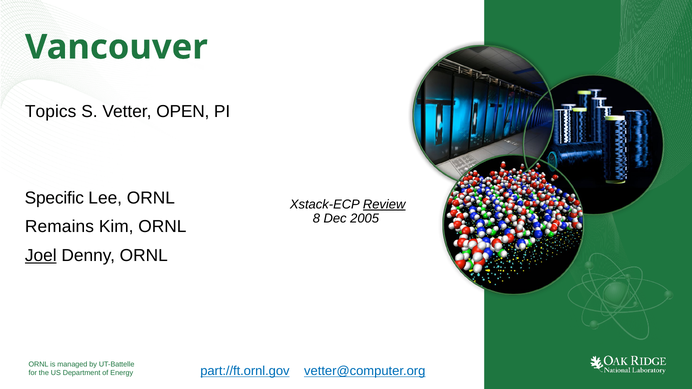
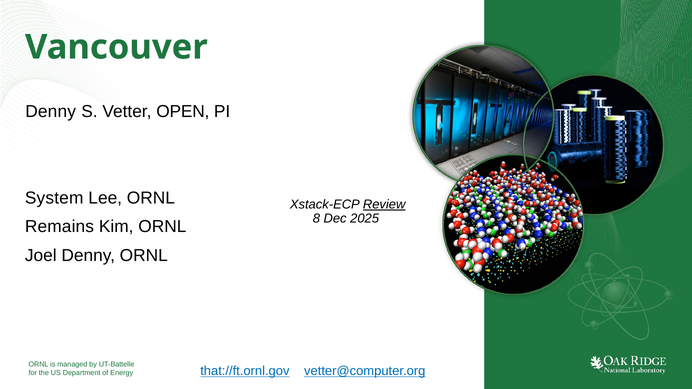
Topics: Topics -> Denny (51, 112)
Specific: Specific -> System (54, 198)
2005: 2005 -> 2025 (365, 219)
Joel underline: present -> none (41, 256)
part://ft.ornl.gov: part://ft.ornl.gov -> that://ft.ornl.gov (245, 371)
